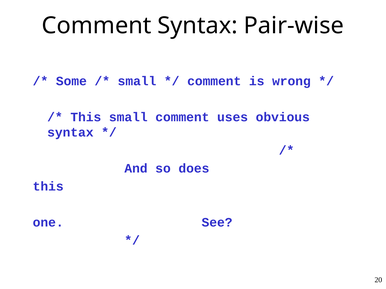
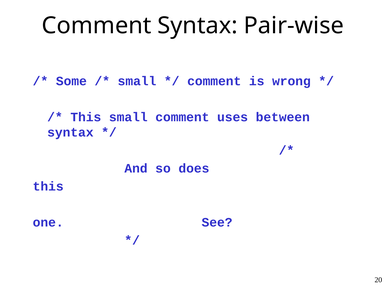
obvious: obvious -> between (283, 117)
